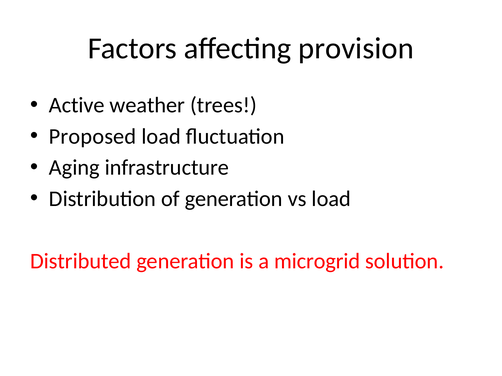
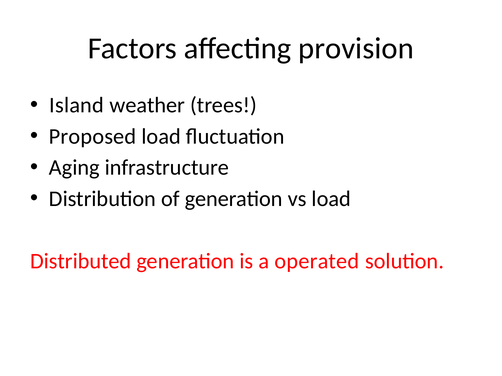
Active: Active -> Island (77, 105)
microgrid: microgrid -> operated (317, 262)
